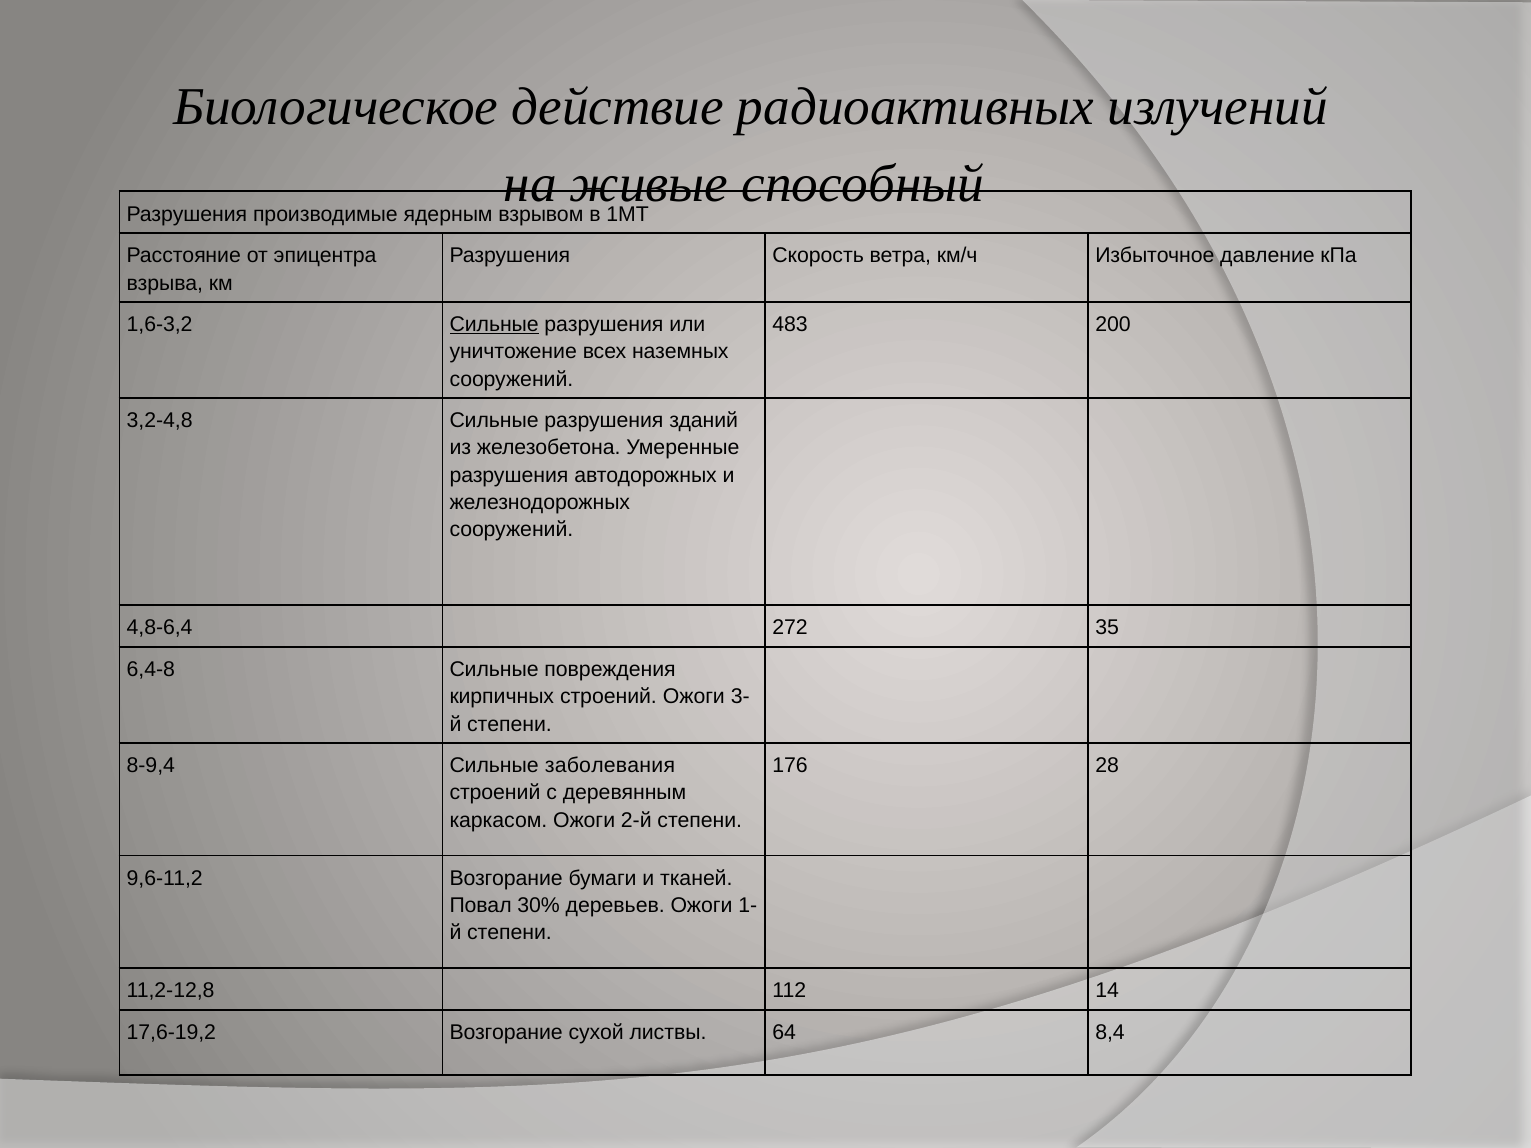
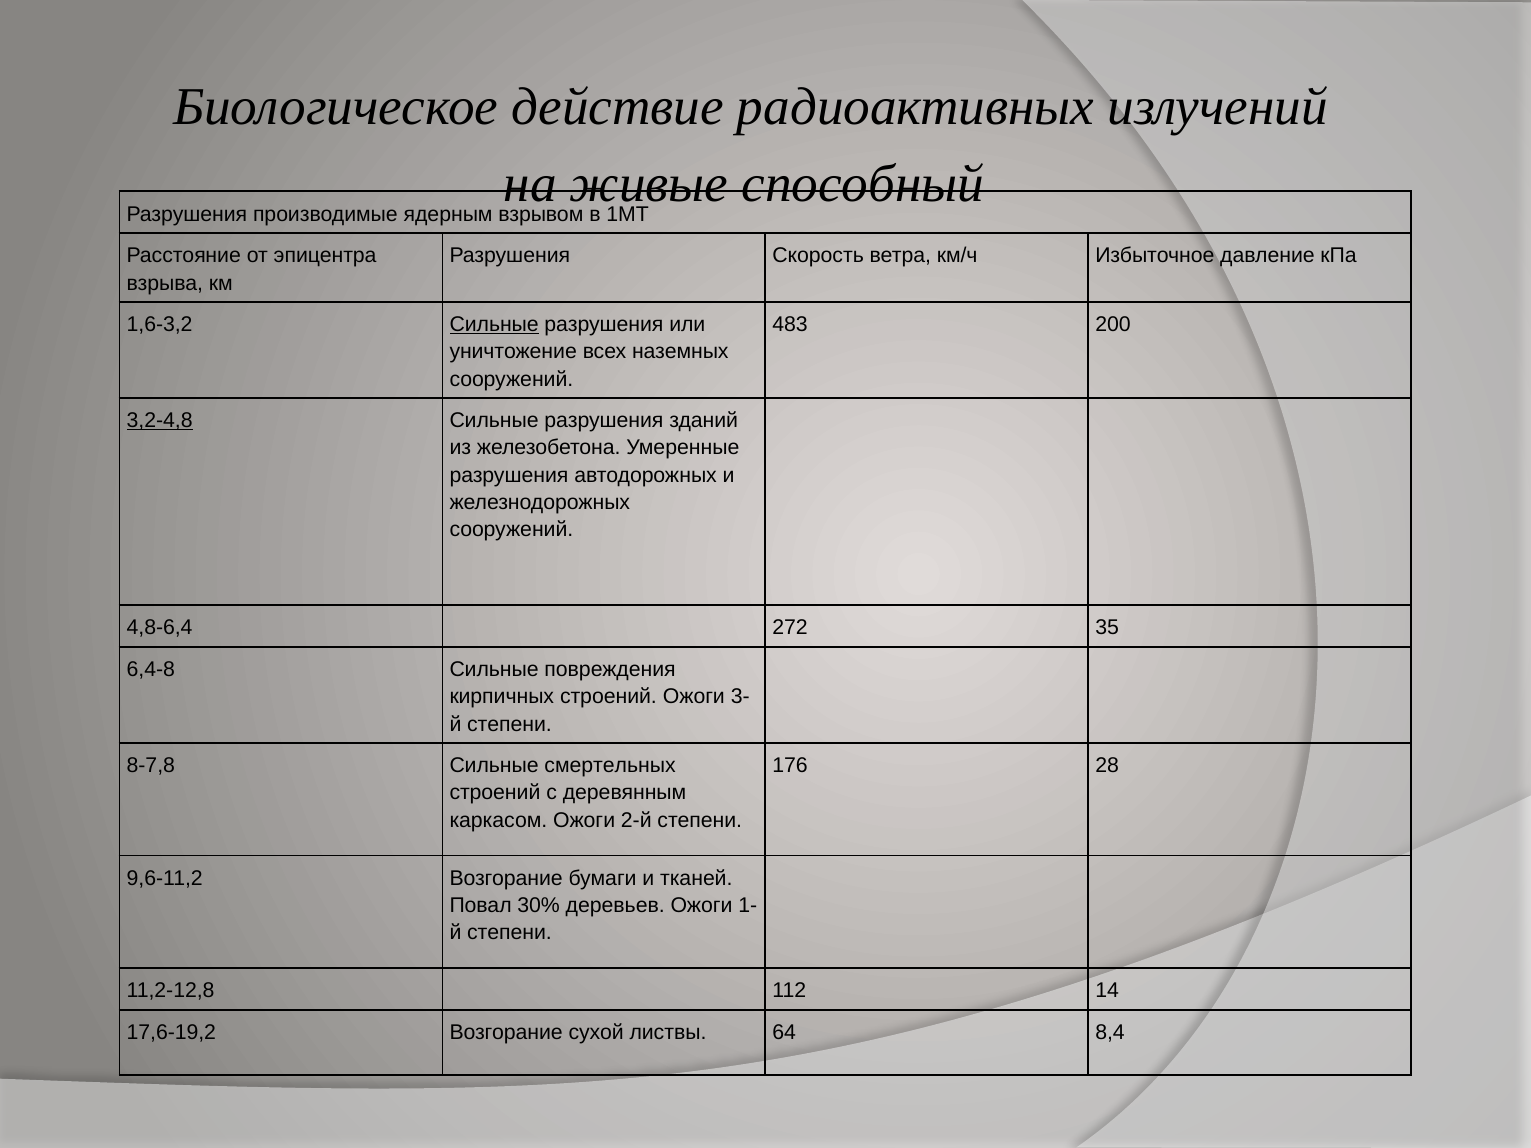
3,2-4,8 underline: none -> present (160, 421)
8-9,4: 8-9,4 -> 8-7,8 (151, 766)
заболевания: заболевания -> смертельных (610, 766)
